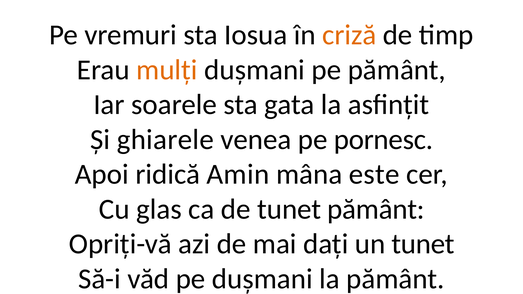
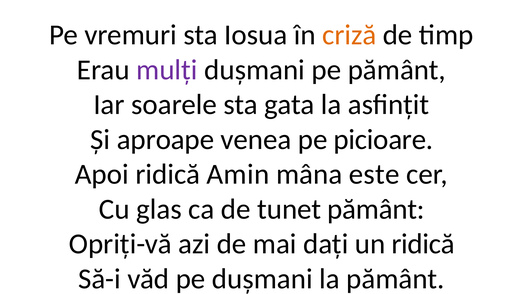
mulți colour: orange -> purple (167, 70)
ghiarele: ghiarele -> aproape (165, 140)
pornesc: pornesc -> picioare (383, 140)
un tunet: tunet -> ridică (423, 244)
